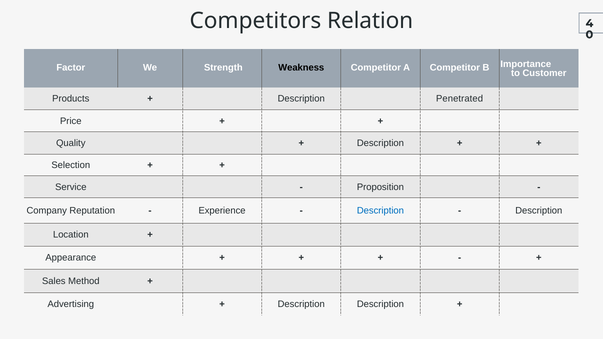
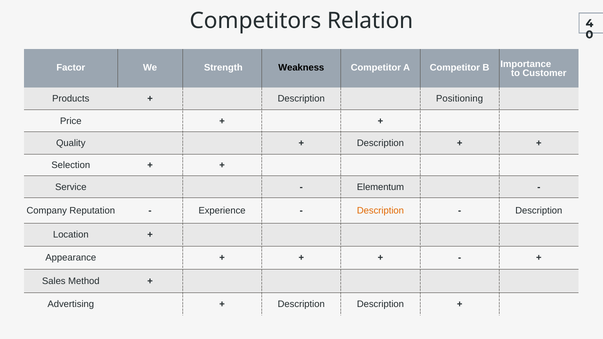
Penetrated: Penetrated -> Positioning (460, 99)
Proposition: Proposition -> Elementum (380, 187)
Description colour: blue -> orange (380, 211)
